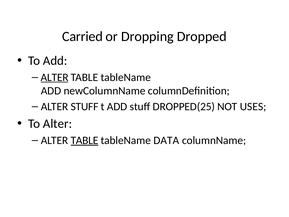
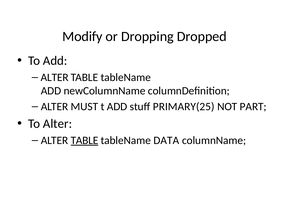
Carried: Carried -> Modify (82, 36)
ALTER underline: present -> none (55, 77)
ALTER STUFF: STUFF -> MUST (84, 106)
DROPPED(25: DROPPED(25 -> PRIMARY(25 (184, 106)
USES: USES -> PART (253, 106)
